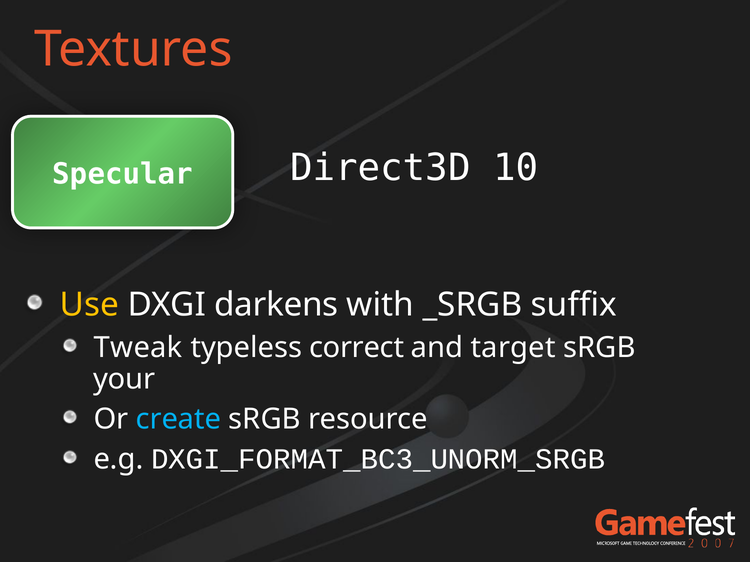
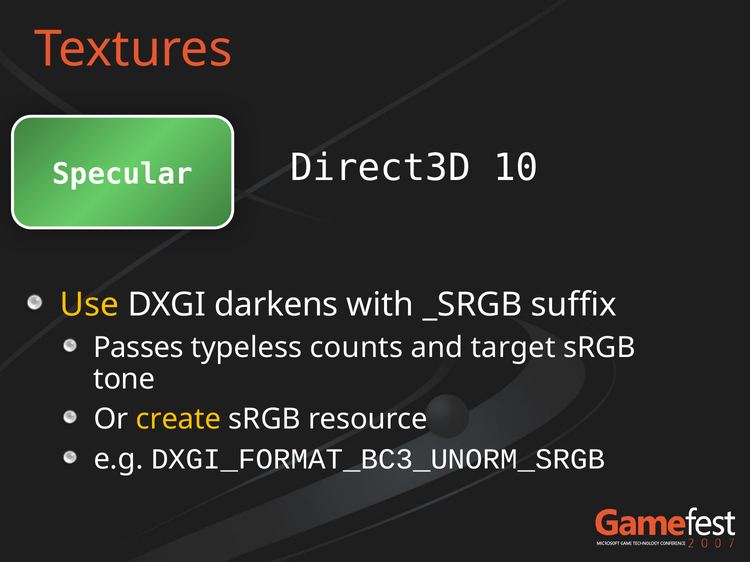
Tweak: Tweak -> Passes (138, 348)
correct: correct -> counts (356, 348)
your: your -> tone (124, 379)
create colour: light blue -> yellow (178, 419)
